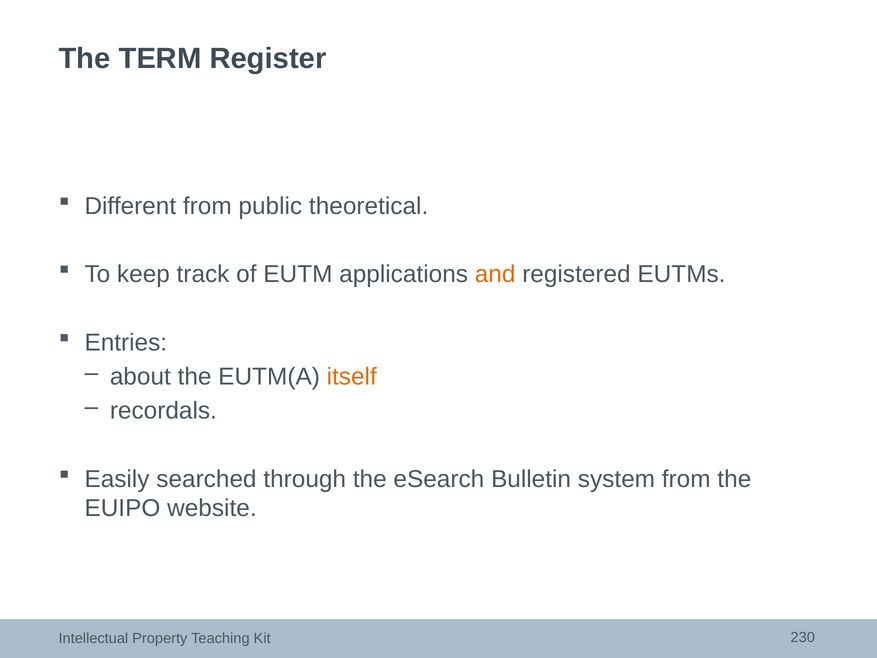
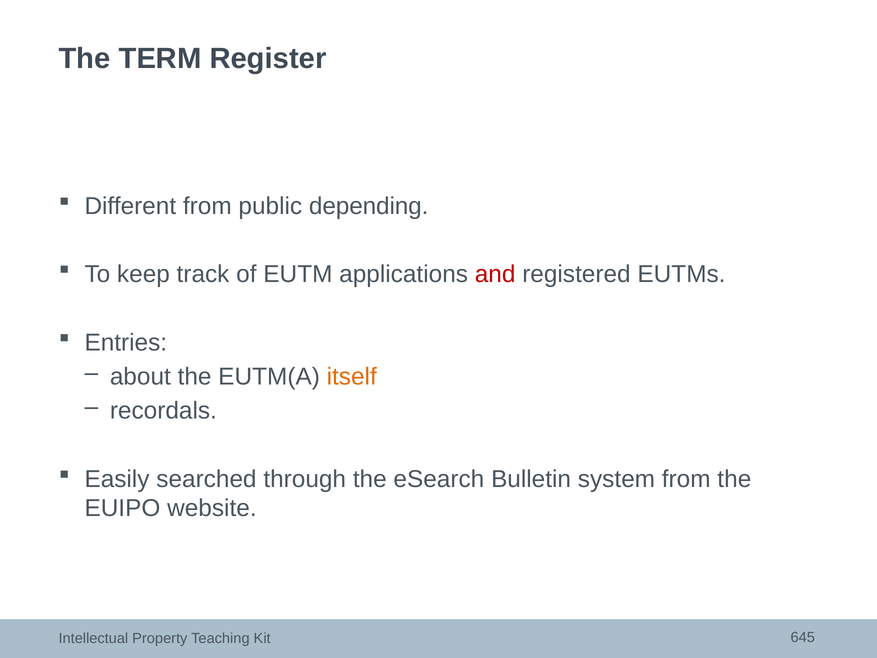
theoretical: theoretical -> depending (369, 206)
and colour: orange -> red (495, 274)
230: 230 -> 645 (803, 637)
